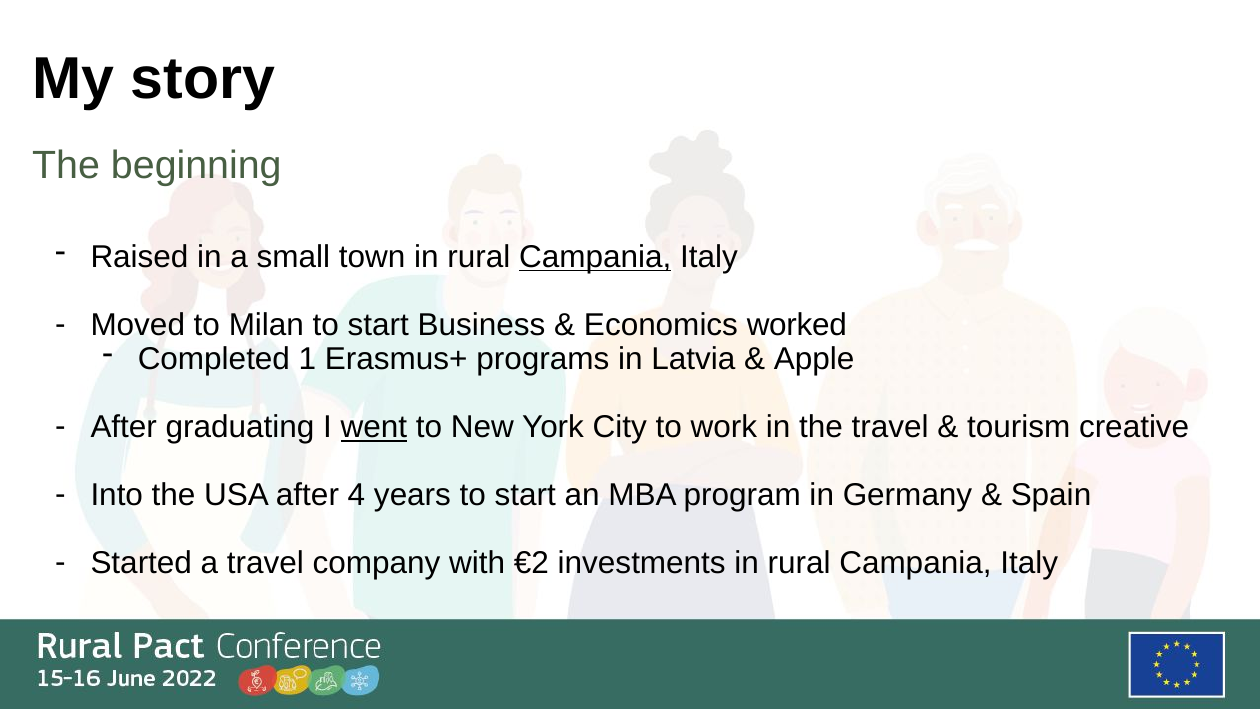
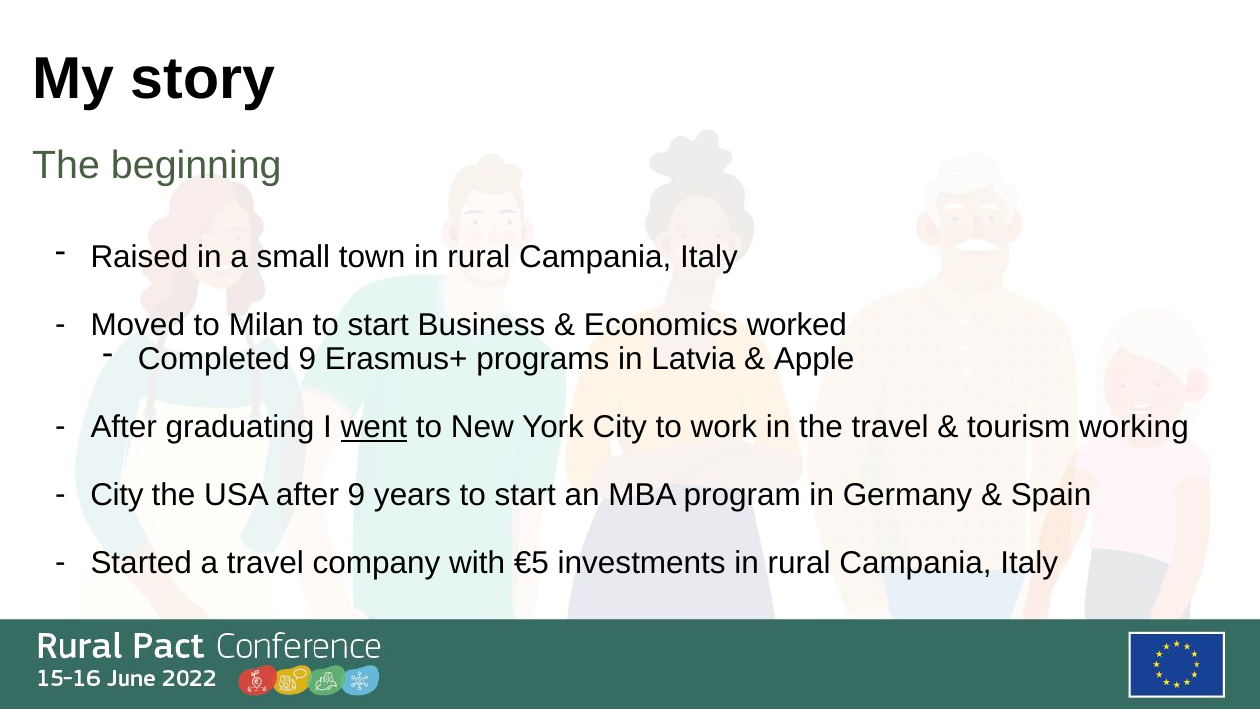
Campania underline: present -> none (595, 257)
Completed 1: 1 -> 9 (307, 359)
creative: creative -> working (1134, 427)
Into: Into -> City (117, 495)
after 4: 4 -> 9 (356, 495)
€2: €2 -> €5 (531, 563)
